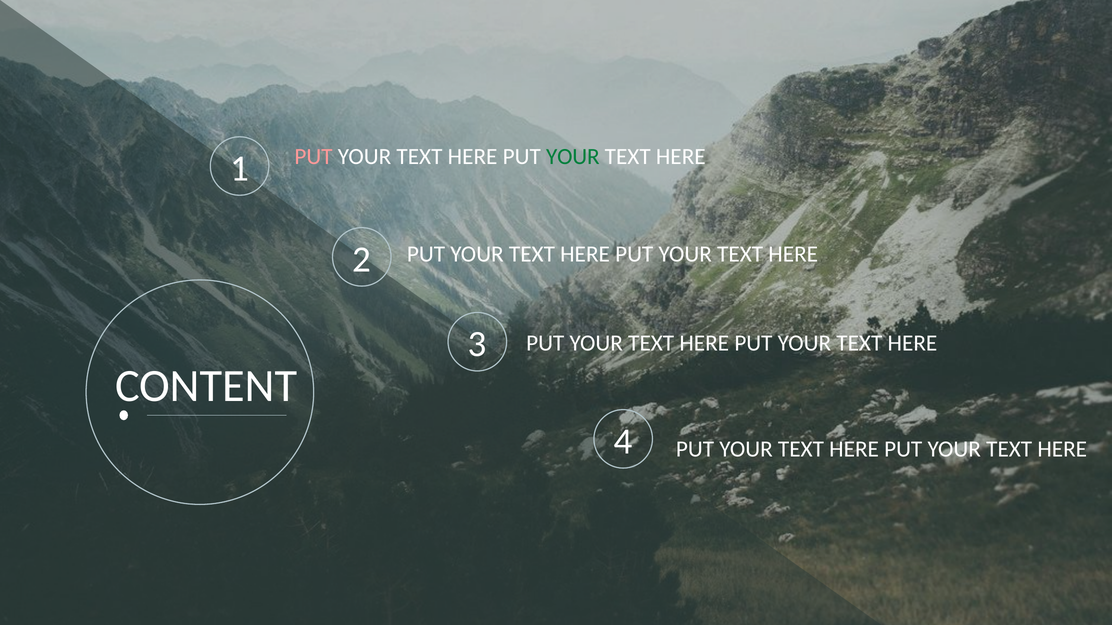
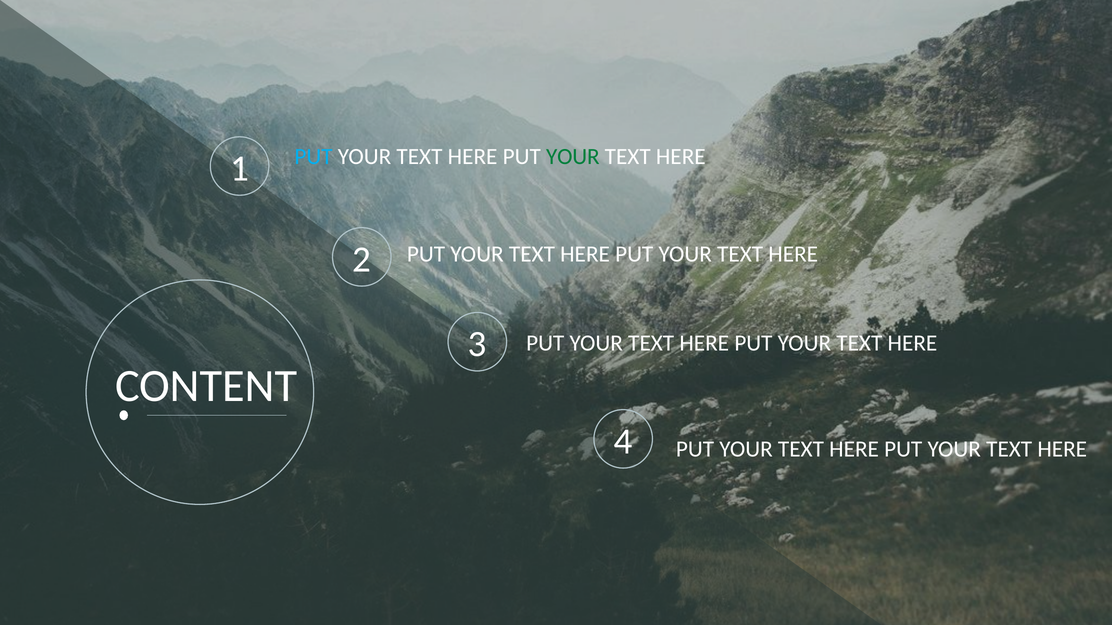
PUT colour: pink -> light blue (314, 157)
